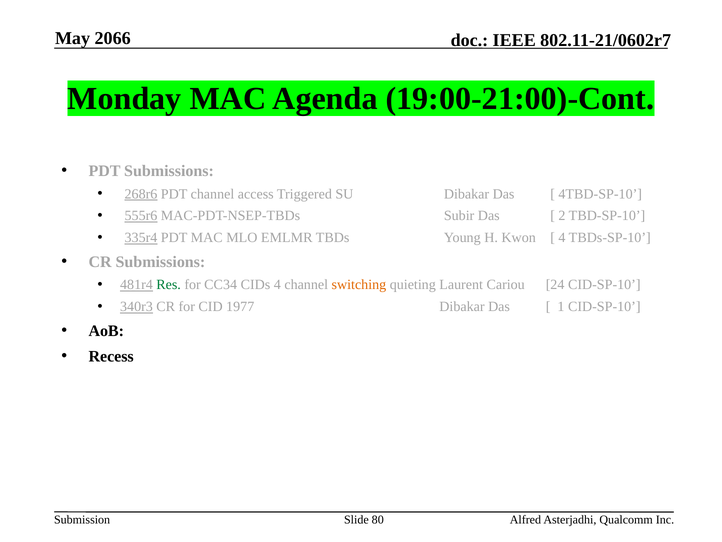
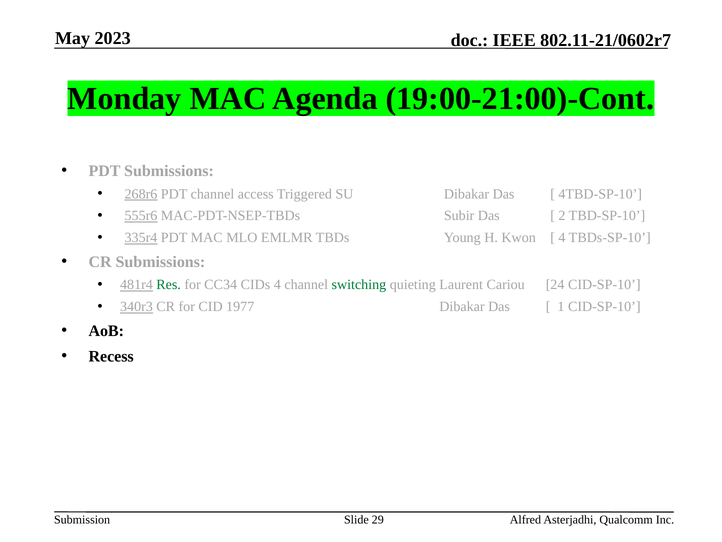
2066: 2066 -> 2023 (113, 38)
switching colour: orange -> green (359, 285)
80: 80 -> 29 (378, 519)
